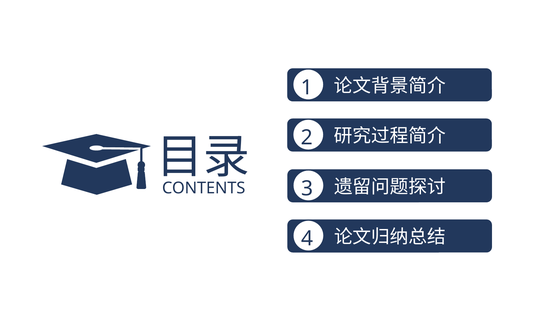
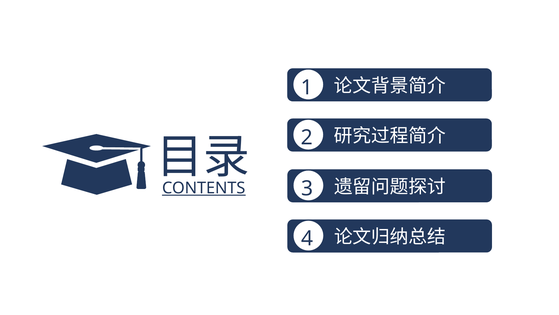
CONTENTS underline: none -> present (204, 188)
